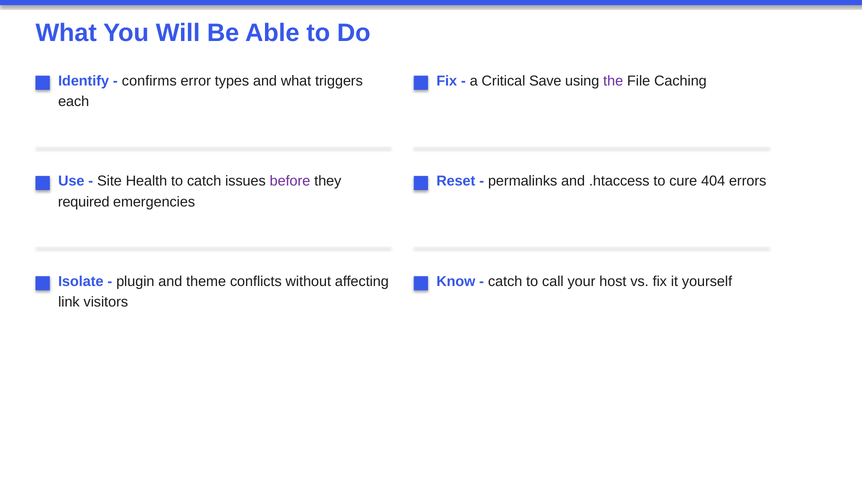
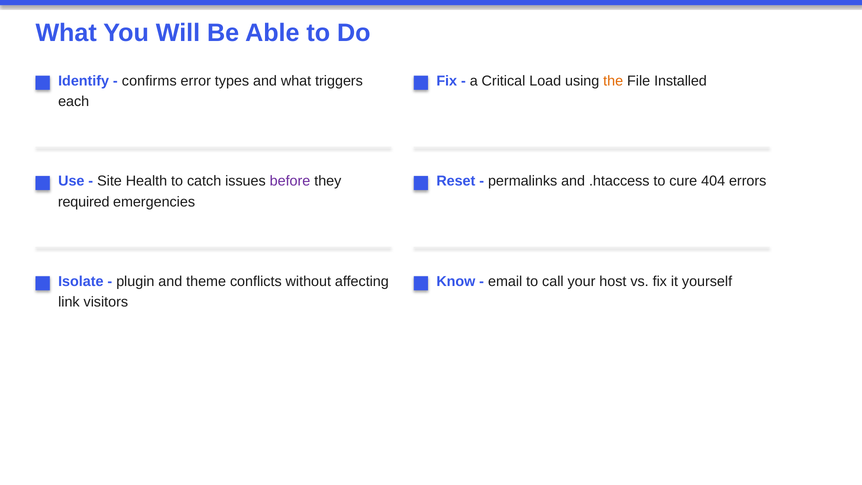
Save: Save -> Load (545, 81)
the colour: purple -> orange (613, 81)
Caching: Caching -> Installed (680, 81)
catch: catch -> email (505, 281)
